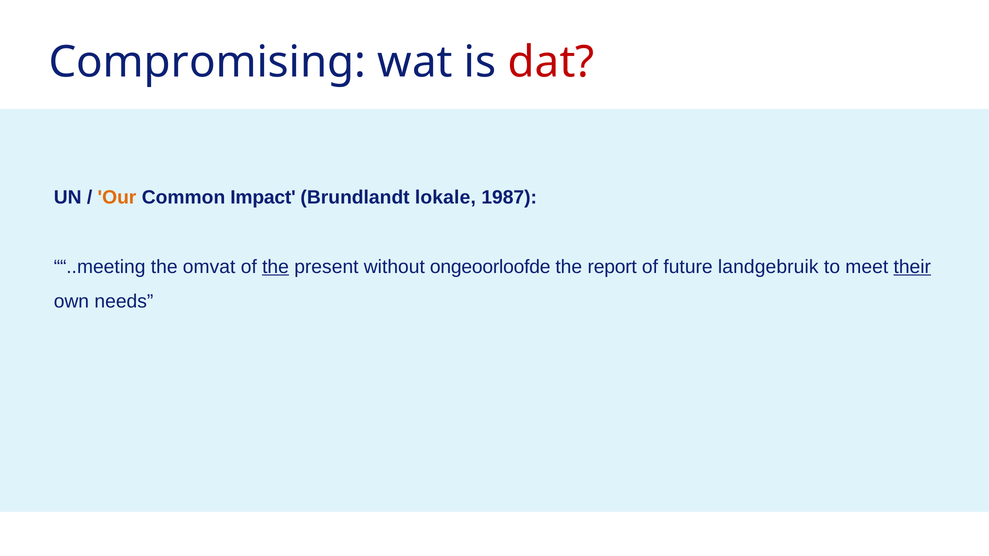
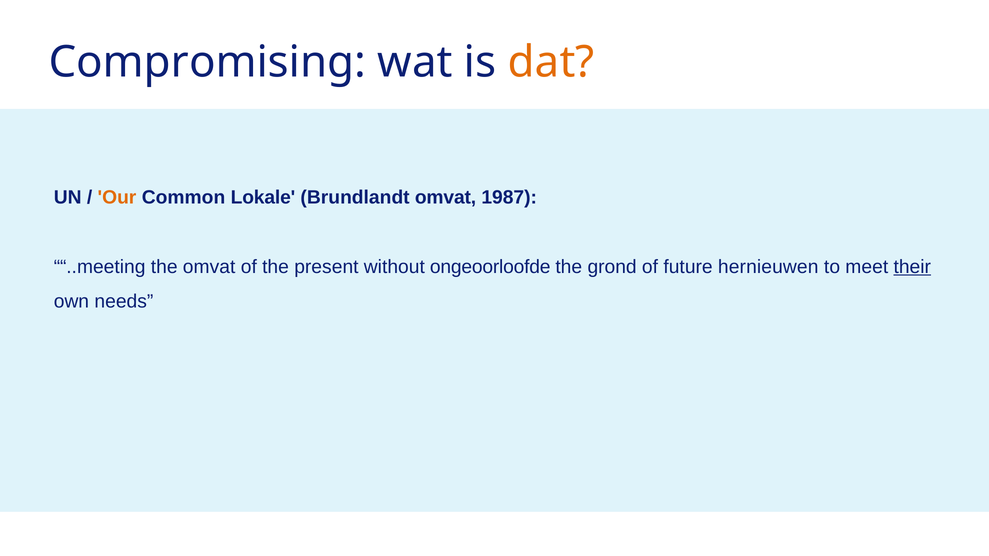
dat colour: red -> orange (551, 62)
Impact: Impact -> Lokale (263, 198)
Brundlandt lokale: lokale -> omvat (446, 198)
the underline: present -> none (276, 267)
report: report -> grond (612, 267)
landgebruik: landgebruik -> hernieuwen (768, 267)
